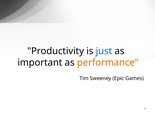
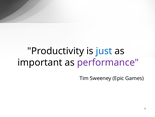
performance colour: orange -> purple (108, 62)
